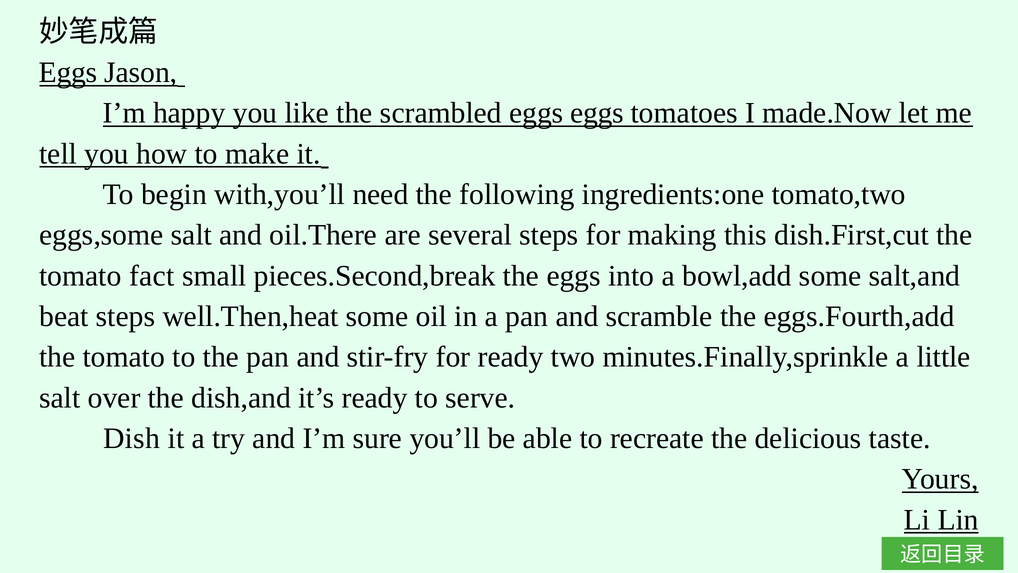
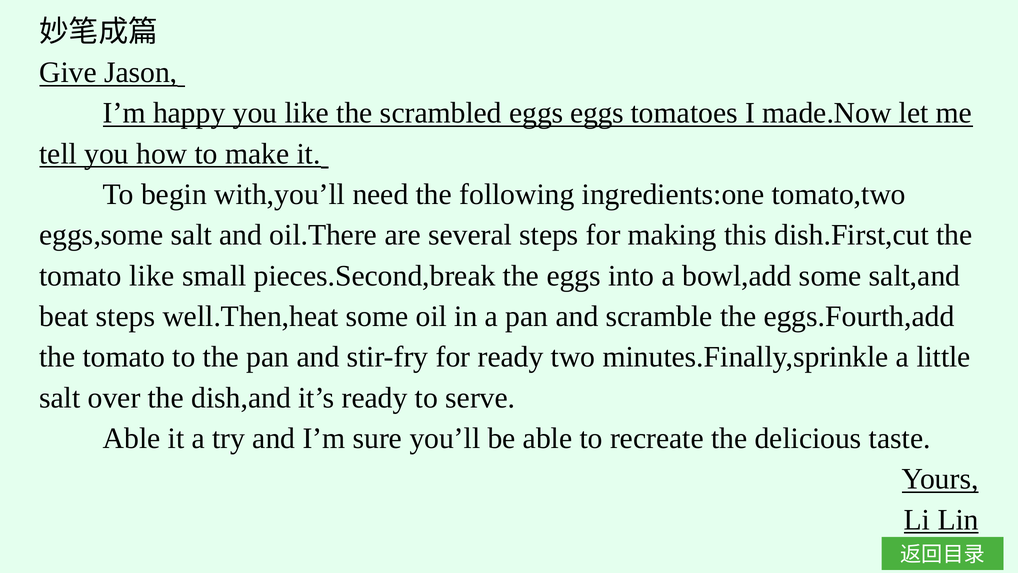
Eggs: Eggs -> Give (68, 72)
tomato fact: fact -> like (152, 276)
Dish: Dish -> Able (132, 438)
